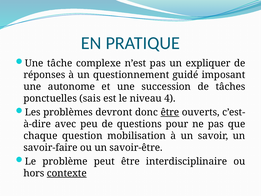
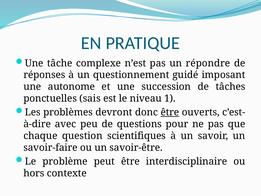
expliquer: expliquer -> répondre (208, 63)
4: 4 -> 1 (170, 98)
mobilisation: mobilisation -> scientifiques (137, 136)
contexte underline: present -> none (67, 173)
